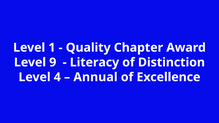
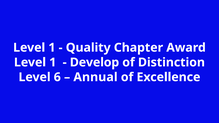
9: 9 -> 1 (53, 62)
Literacy: Literacy -> Develop (94, 62)
4: 4 -> 6 (57, 77)
